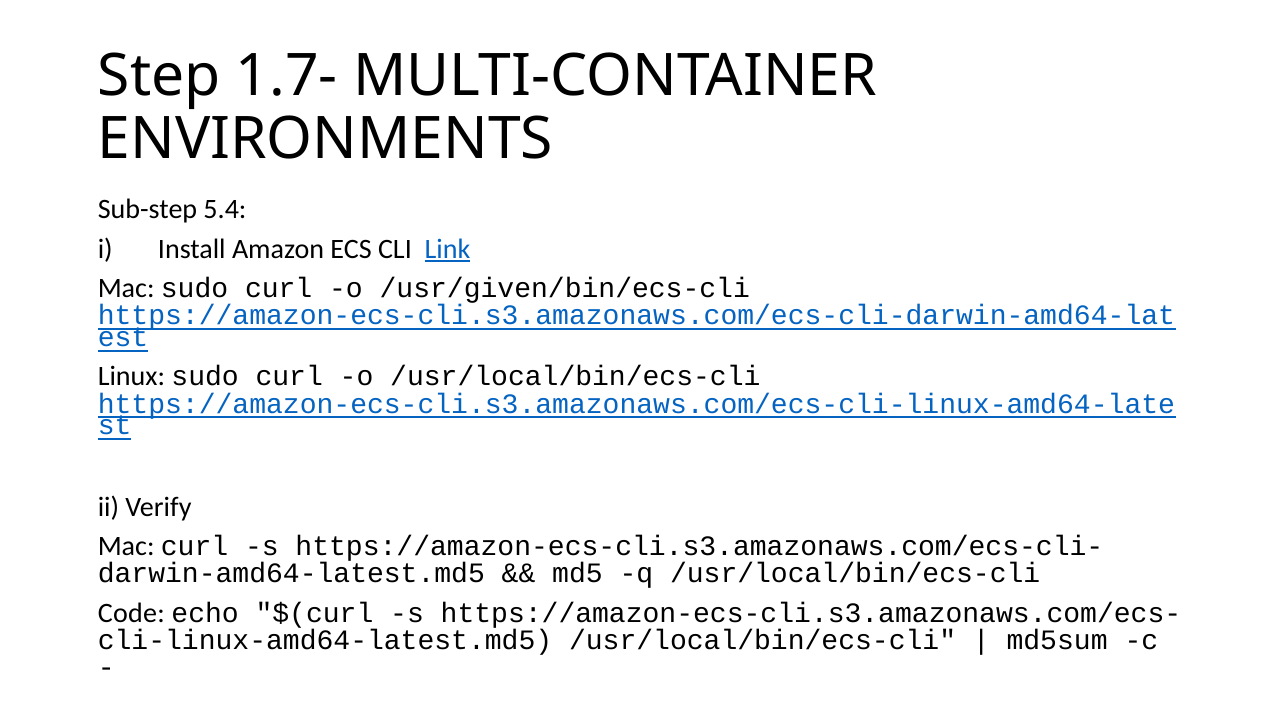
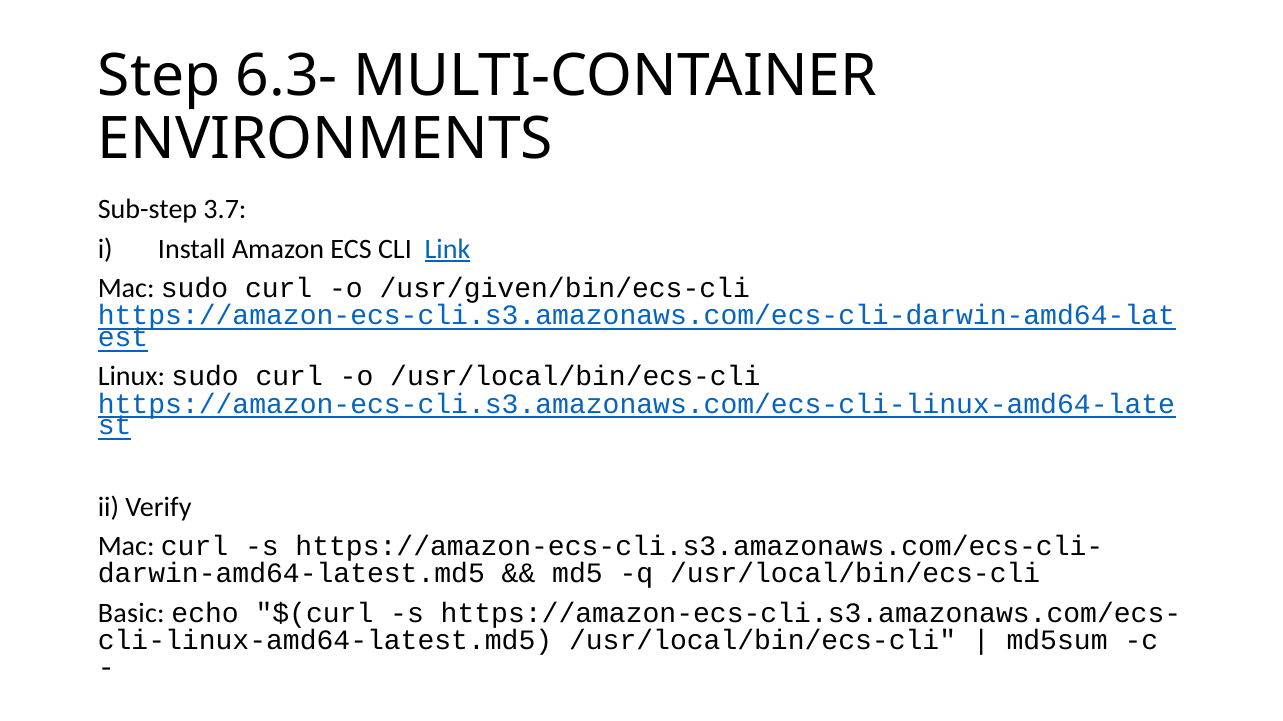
1.7-: 1.7- -> 6.3- (287, 76)
5.4: 5.4 -> 3.7 (225, 209)
Code: Code -> Basic (131, 614)
